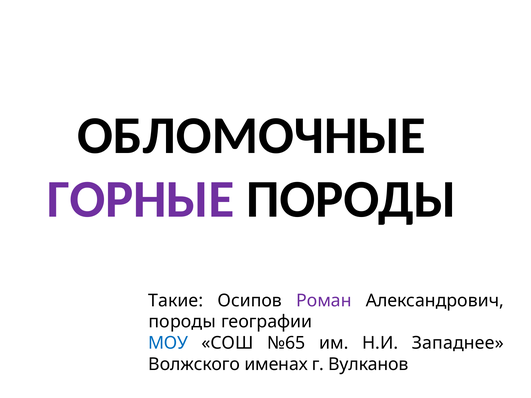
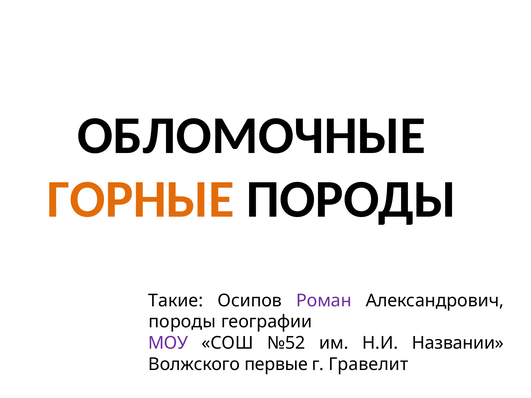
ГОРНЫЕ colour: purple -> orange (141, 200)
МОУ colour: blue -> purple (168, 343)
№65: №65 -> №52 (286, 343)
Западнее: Западнее -> Названии (458, 343)
именах: именах -> первые (276, 364)
Вулканов: Вулканов -> Гравелит (368, 364)
